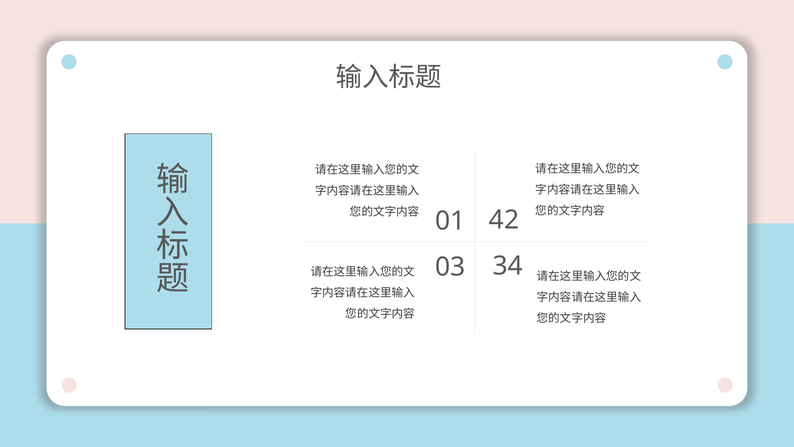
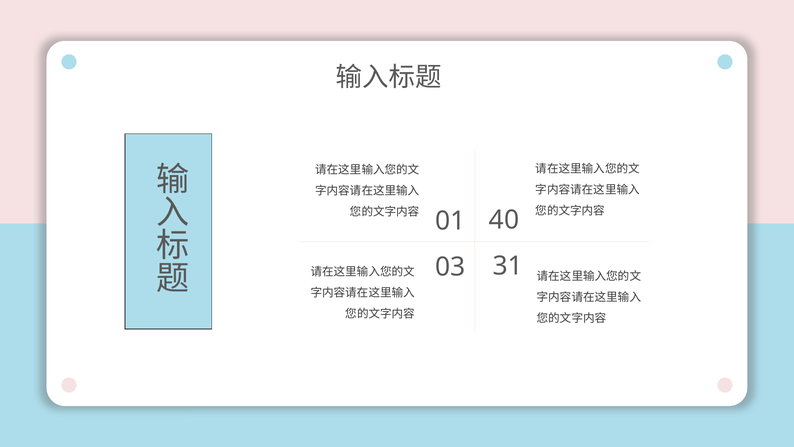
42: 42 -> 40 (504, 220)
34: 34 -> 31 (508, 266)
